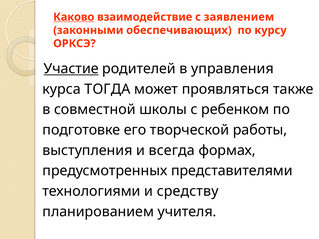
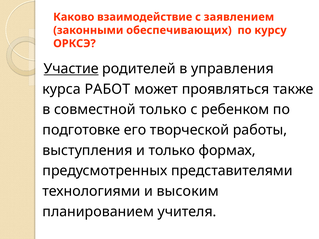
Каково underline: present -> none (74, 17)
ТОГДА: ТОГДА -> РАБОТ (107, 89)
совместной школы: школы -> только (163, 110)
и всегда: всегда -> только (172, 151)
средству: средству -> высоким (188, 191)
